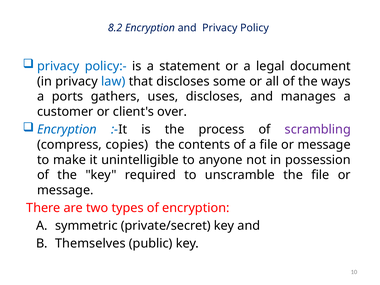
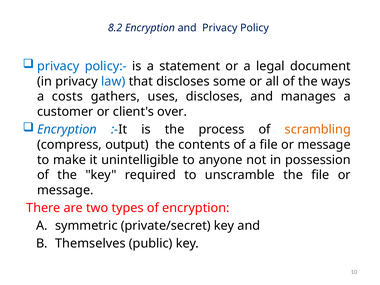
ports: ports -> costs (67, 97)
scrambling colour: purple -> orange (318, 129)
copies: copies -> output (127, 145)
